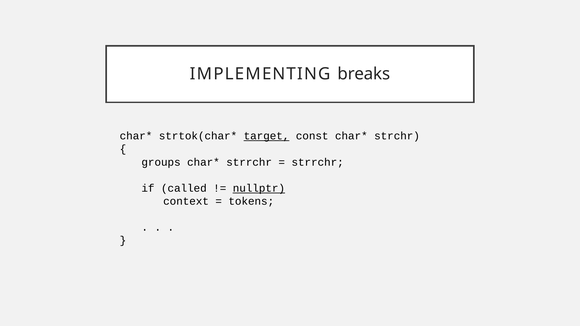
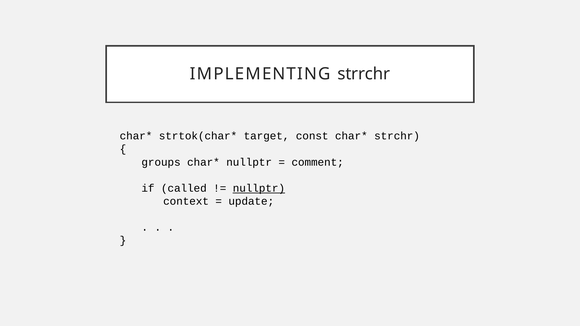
breaks: breaks -> strrchr (364, 74)
target underline: present -> none (267, 136)
strrchr: strrchr -> nullptr (249, 162)
strrchr: strrchr -> comment (318, 162)
tokens: tokens -> update (251, 201)
